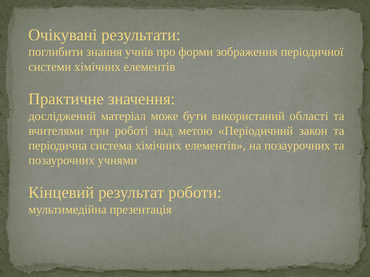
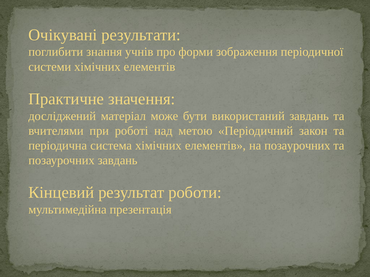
використаний області: області -> завдань (309, 116)
позаурочних учнями: учнями -> завдань (118, 161)
